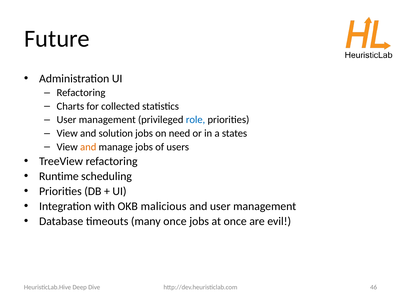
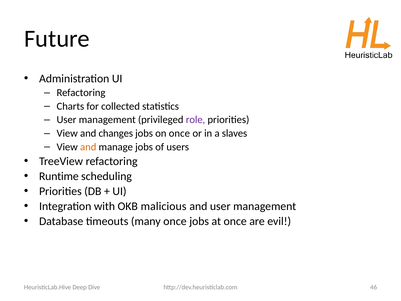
role colour: blue -> purple (196, 120)
solution: solution -> changes (116, 133)
on need: need -> once (179, 133)
states: states -> slaves (235, 133)
